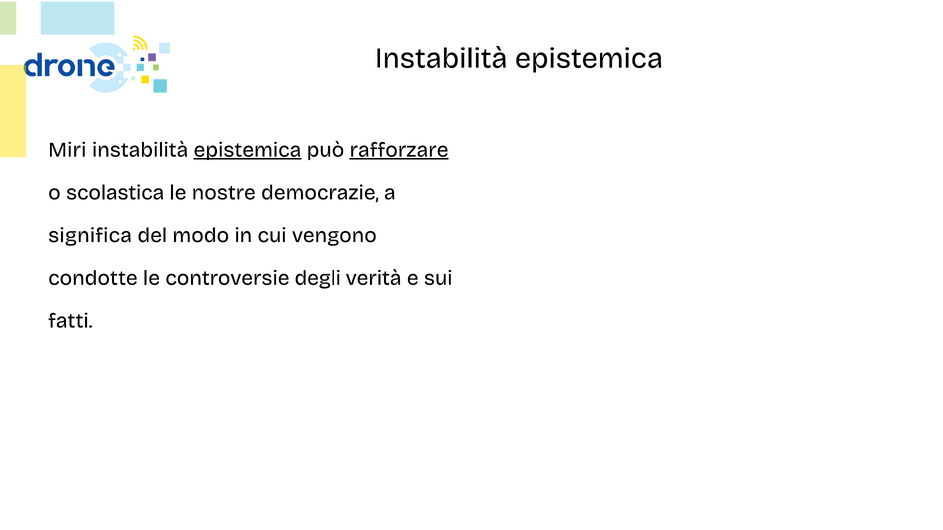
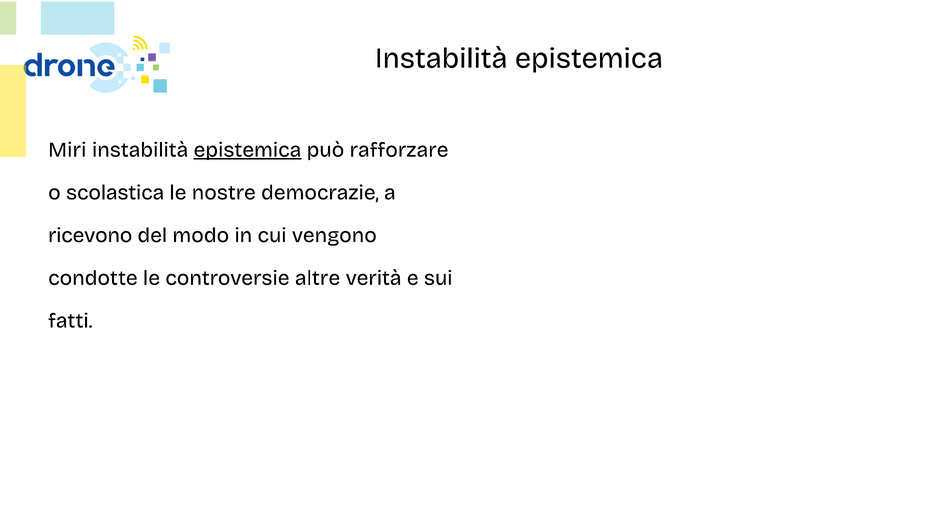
rafforzare underline: present -> none (399, 150)
significa: significa -> ricevono (90, 235)
degli: degli -> altre (318, 278)
